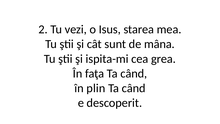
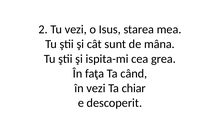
în plin: plin -> vezi (96, 88)
când: când -> chiar (134, 88)
